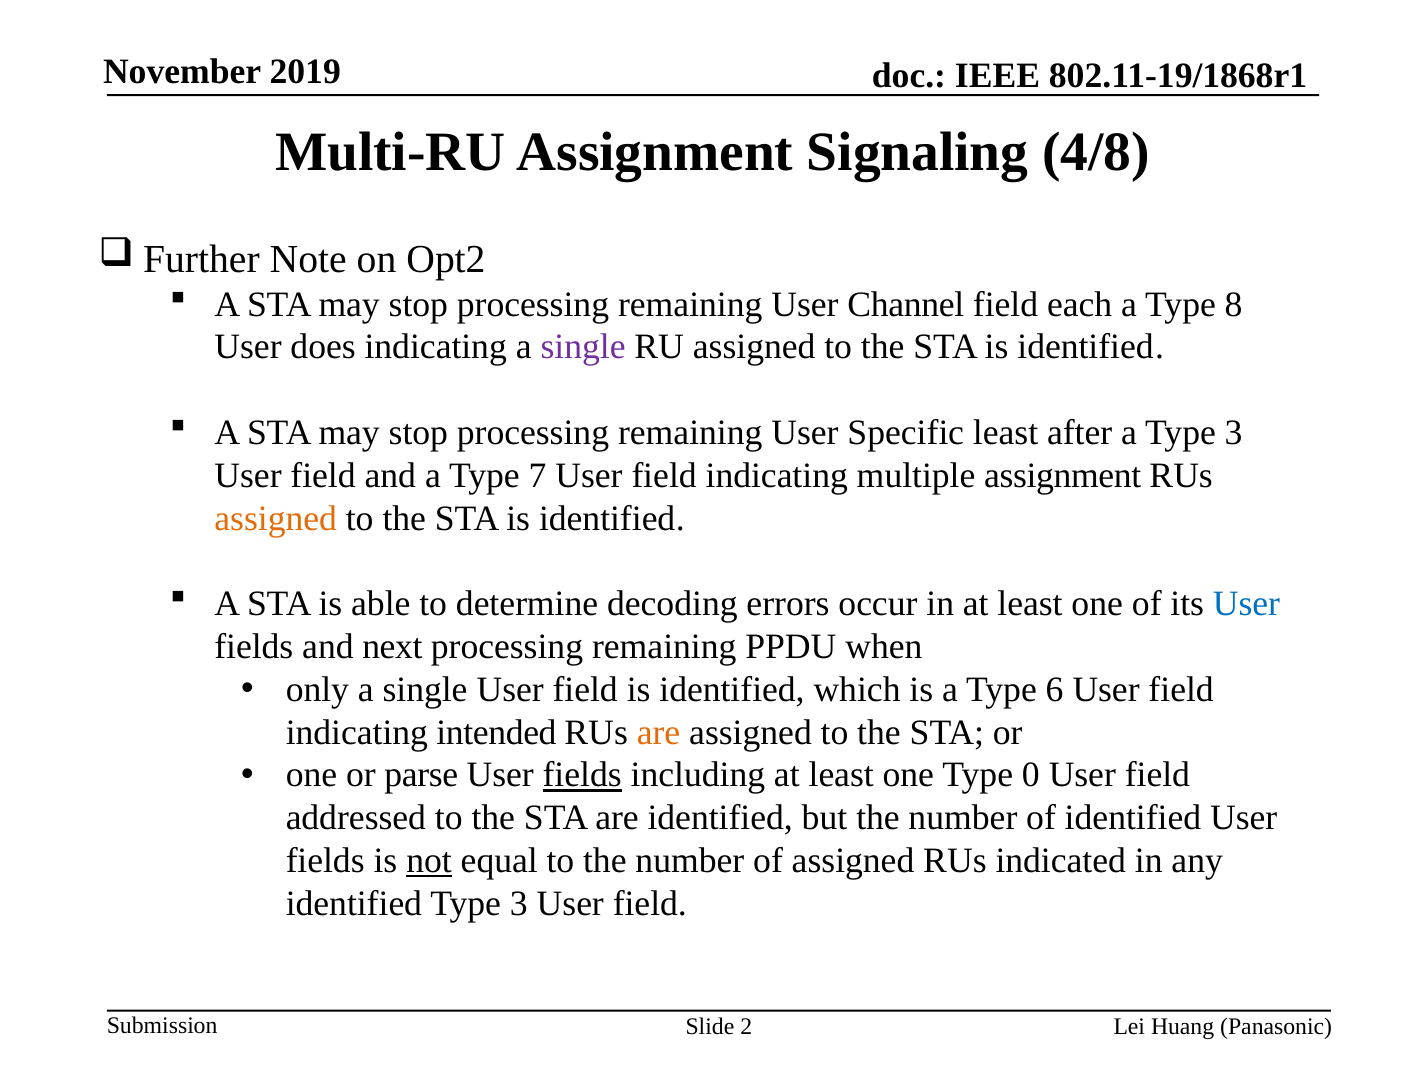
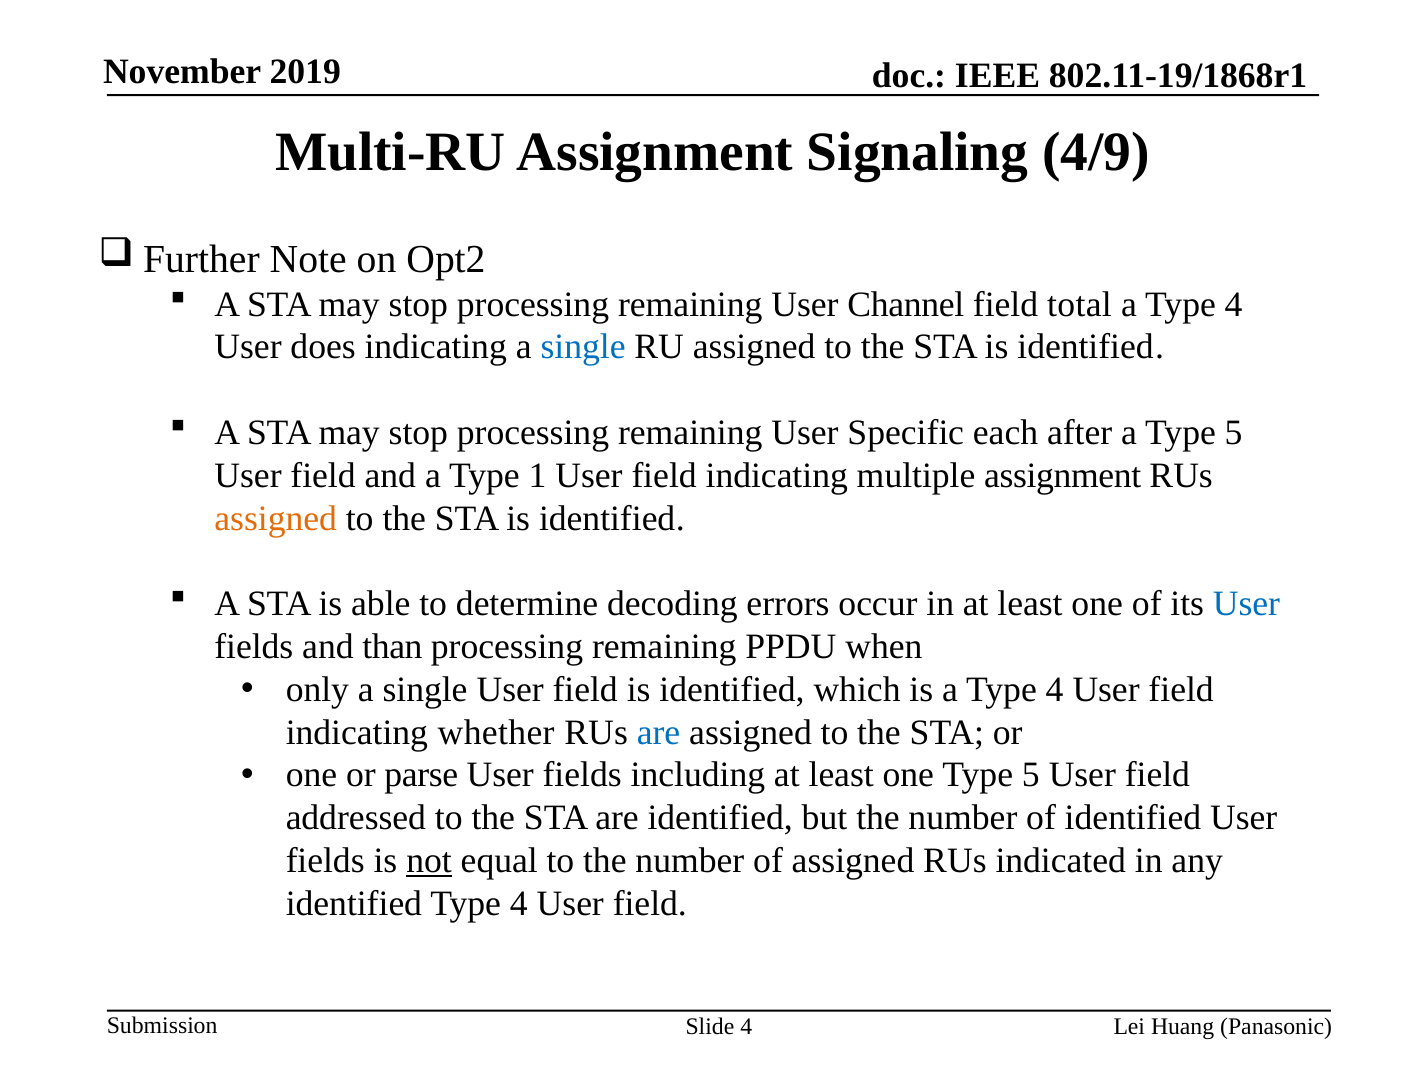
4/8: 4/8 -> 4/9 (1096, 152)
each: each -> total (1080, 304)
8: 8 -> 4 (1234, 304)
single colour: purple -> blue (583, 347)
Specific least: least -> each (1006, 433)
a Type 3: 3 -> 5 (1234, 433)
7: 7 -> 1 (537, 475)
next: next -> than (392, 646)
is a Type 6: 6 -> 4 (1055, 689)
intended: intended -> whether (496, 732)
are colour: orange -> blue (659, 732)
fields underline: present -> none (582, 775)
one Type 0: 0 -> 5 (1031, 775)
identified Type 3: 3 -> 4 (519, 903)
Slide 2: 2 -> 4 (746, 1026)
